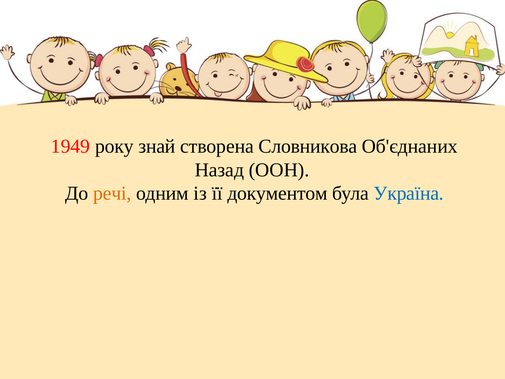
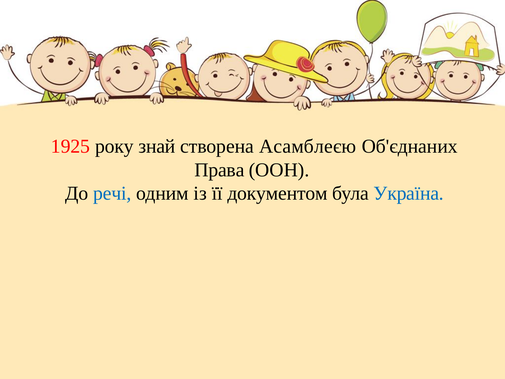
1949: 1949 -> 1925 (71, 146)
Словникова: Словникова -> Асамблеєю (308, 146)
Назад: Назад -> Права (219, 170)
речі colour: orange -> blue (112, 193)
